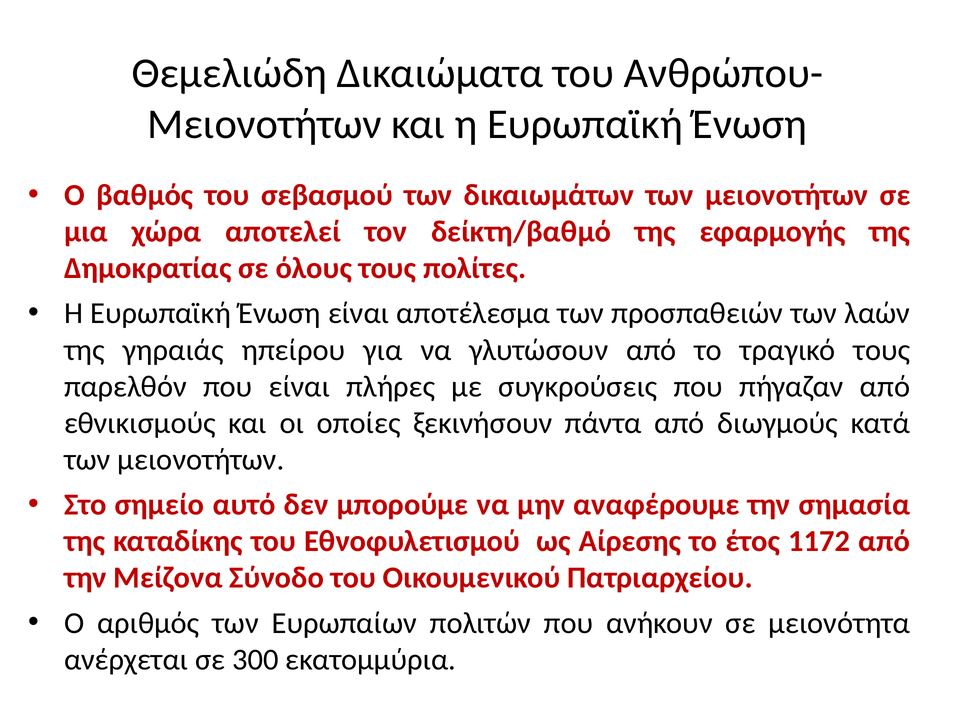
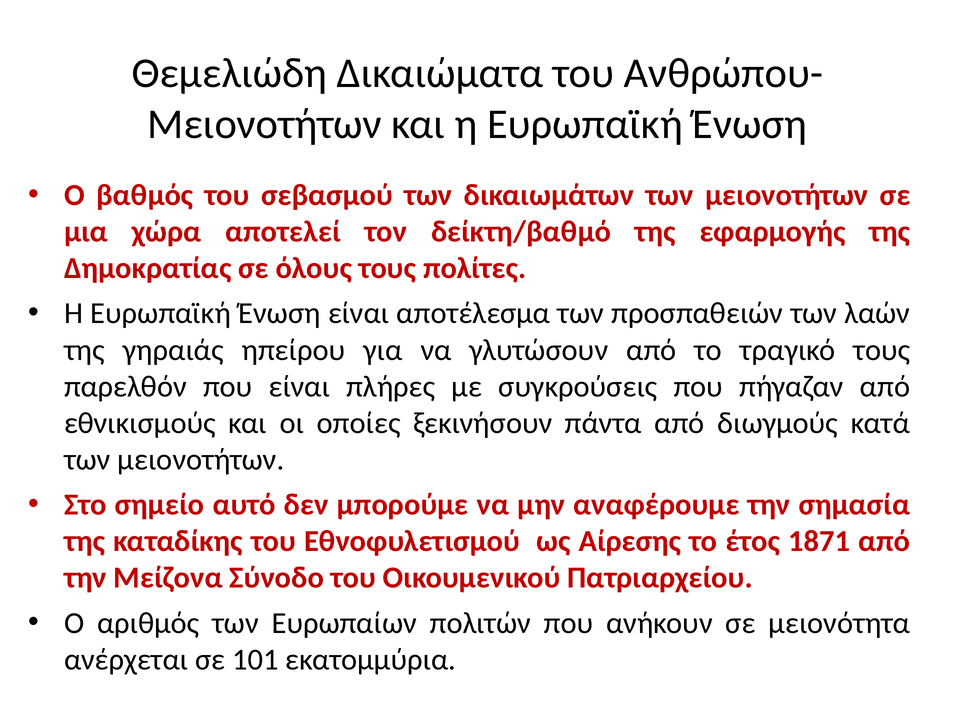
1172: 1172 -> 1871 (819, 542)
300: 300 -> 101 (255, 660)
